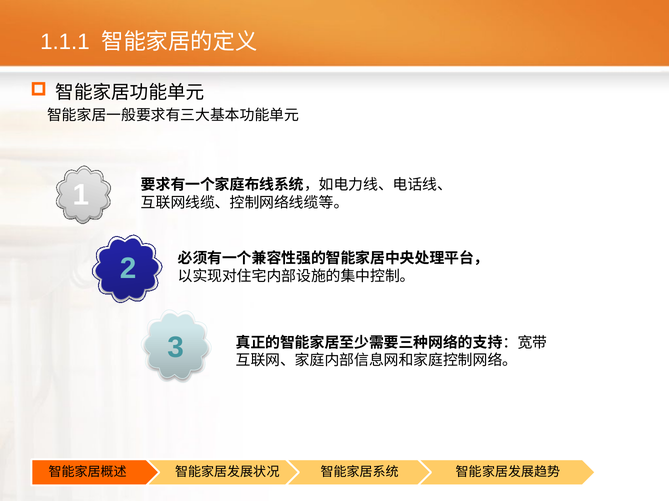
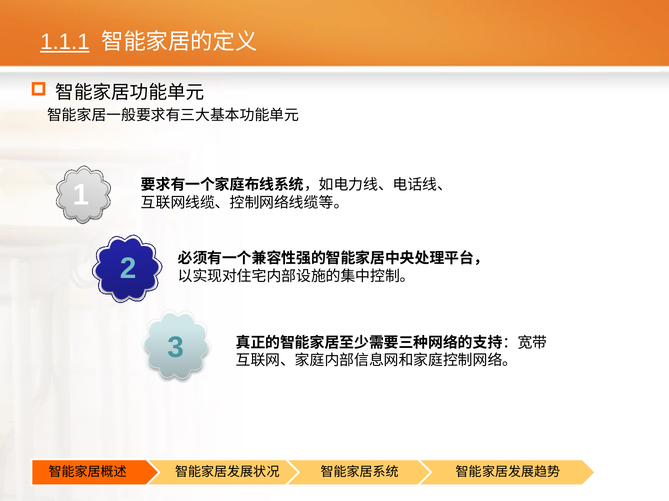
1.1.1 underline: none -> present (65, 42)
